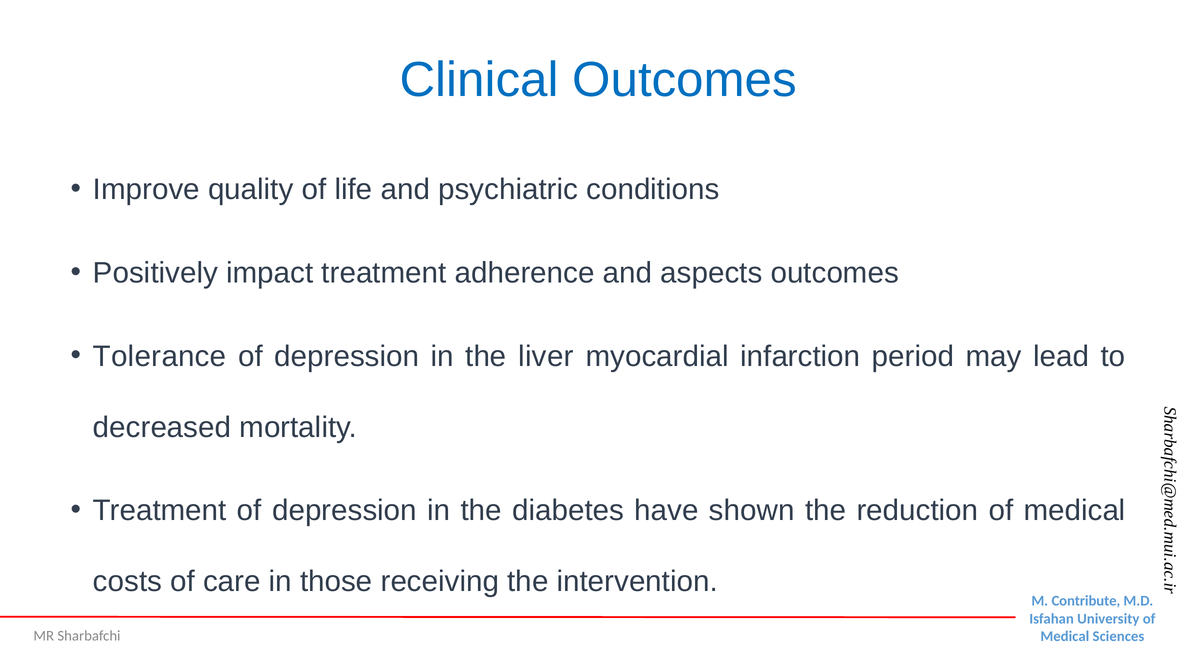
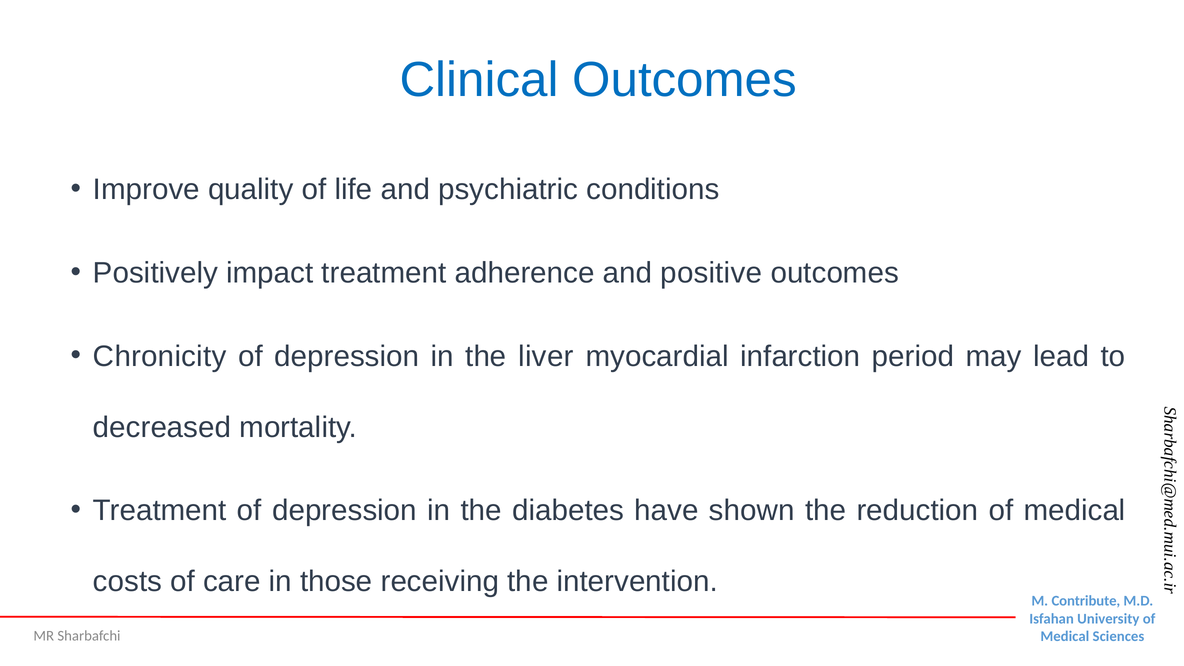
aspects: aspects -> positive (711, 273)
Tolerance: Tolerance -> Chronicity (160, 356)
